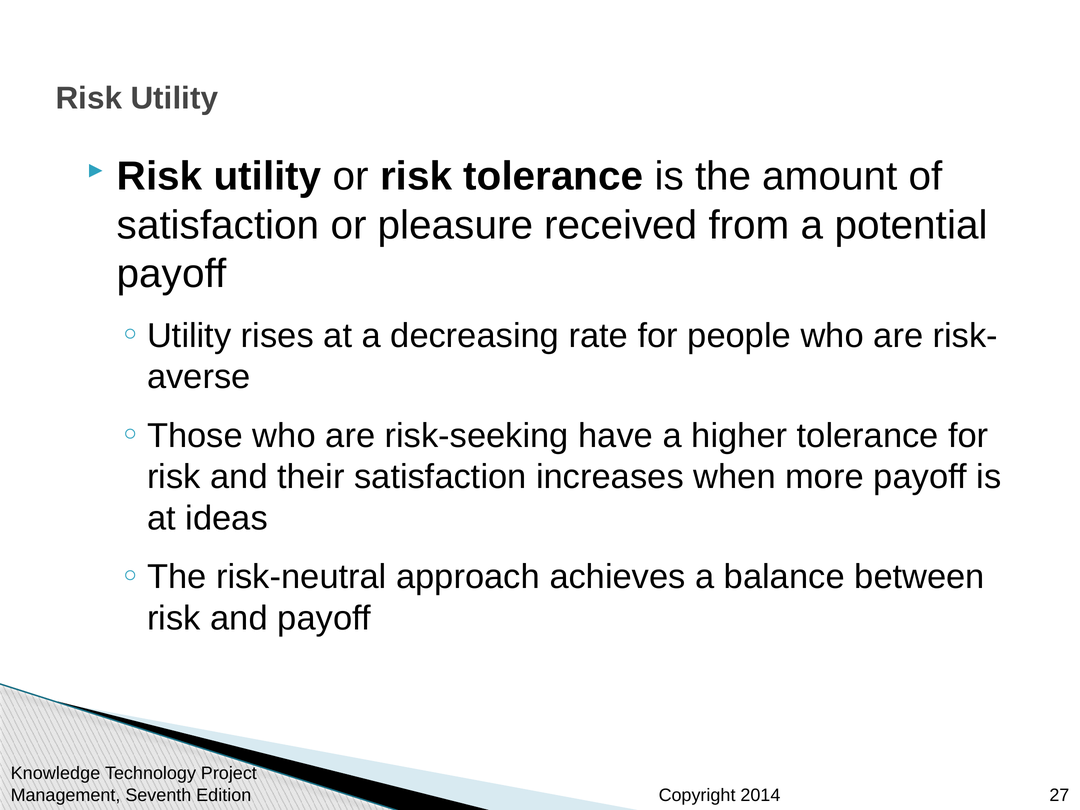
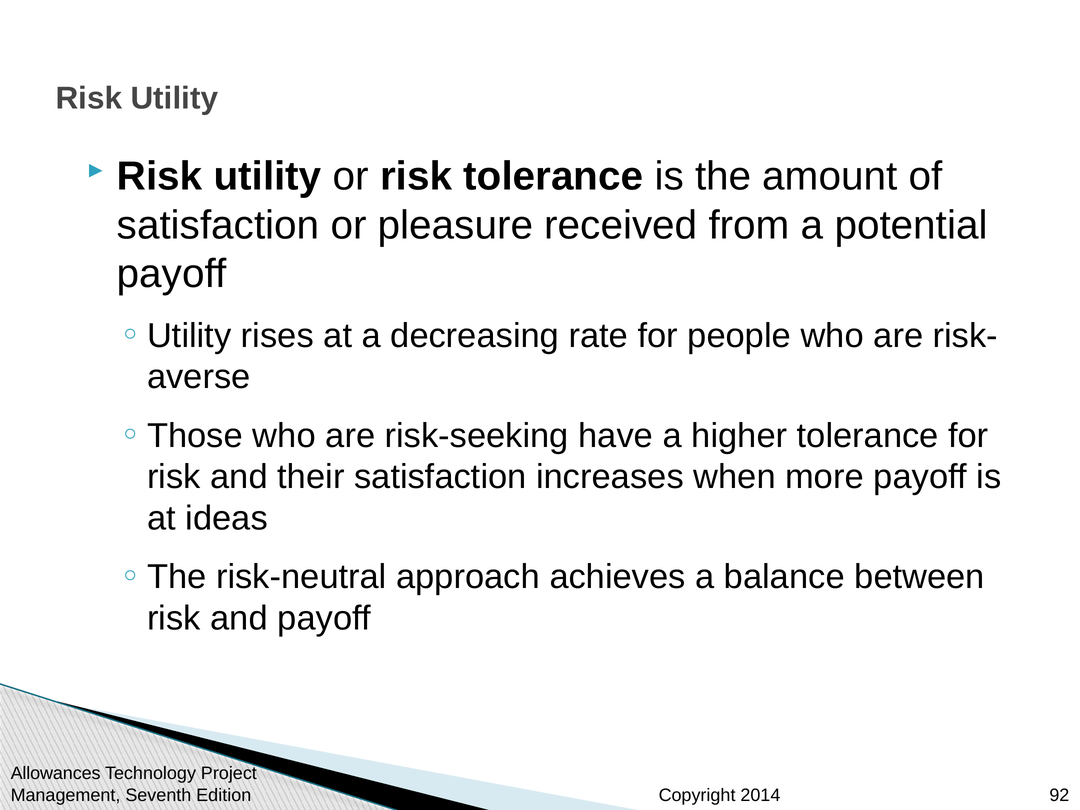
Knowledge: Knowledge -> Allowances (56, 773)
27: 27 -> 92 (1059, 795)
